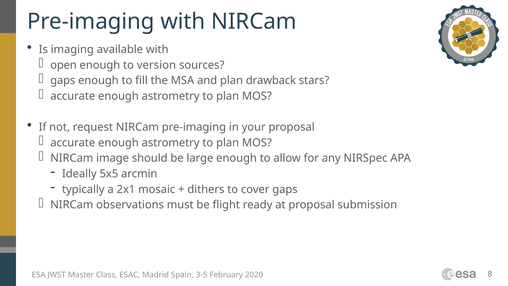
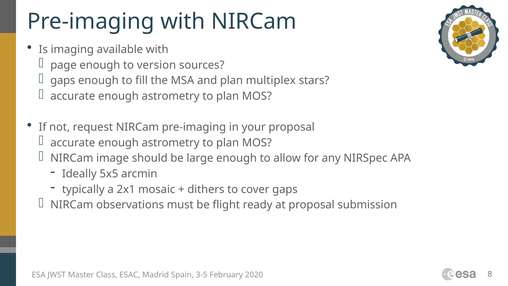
open: open -> page (64, 65)
drawback: drawback -> multiplex (271, 81)
